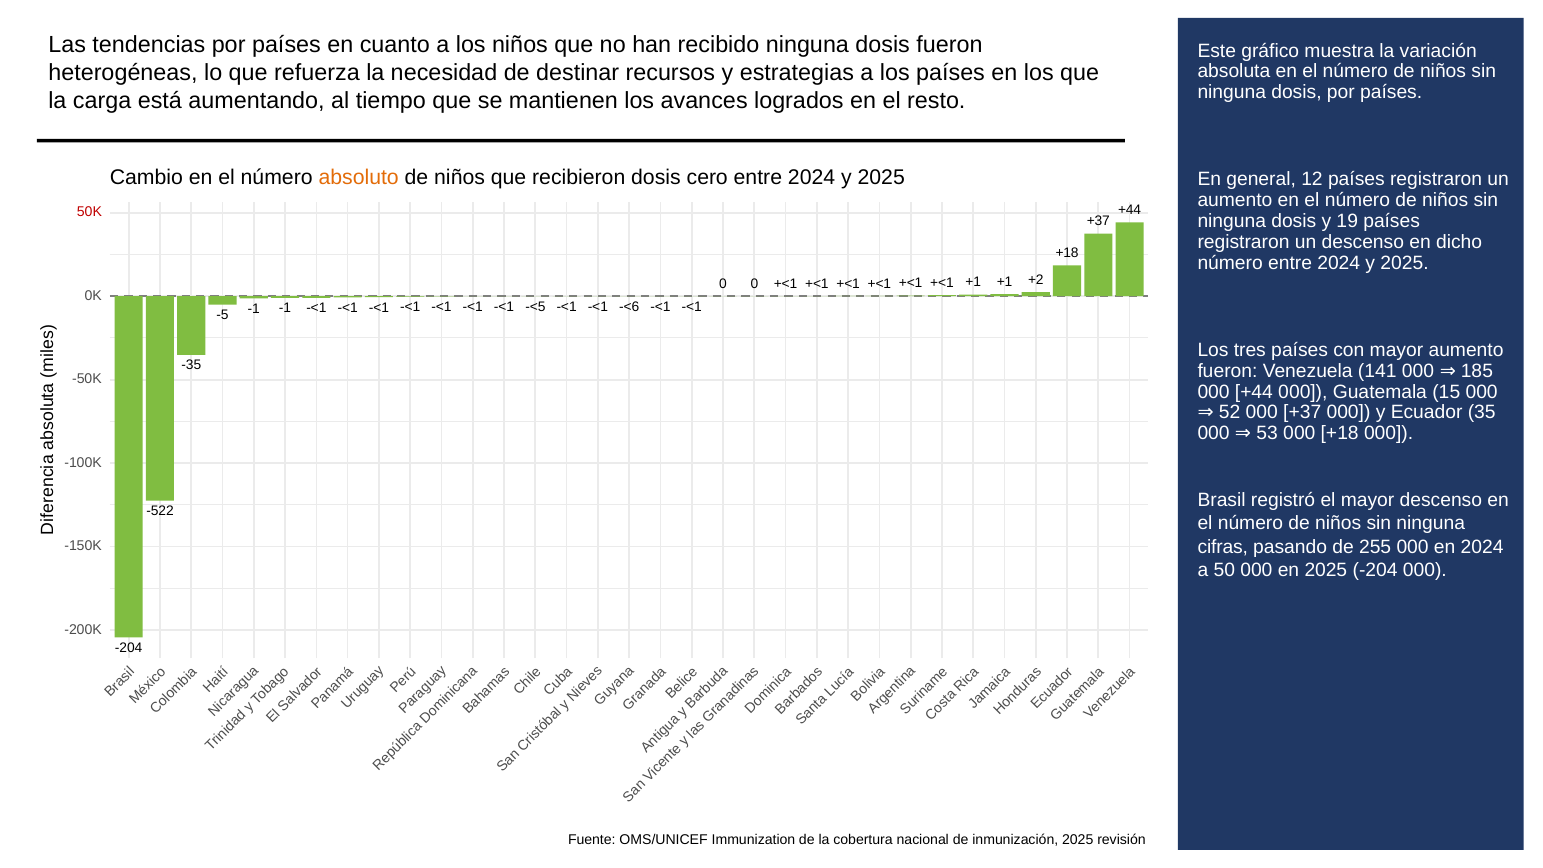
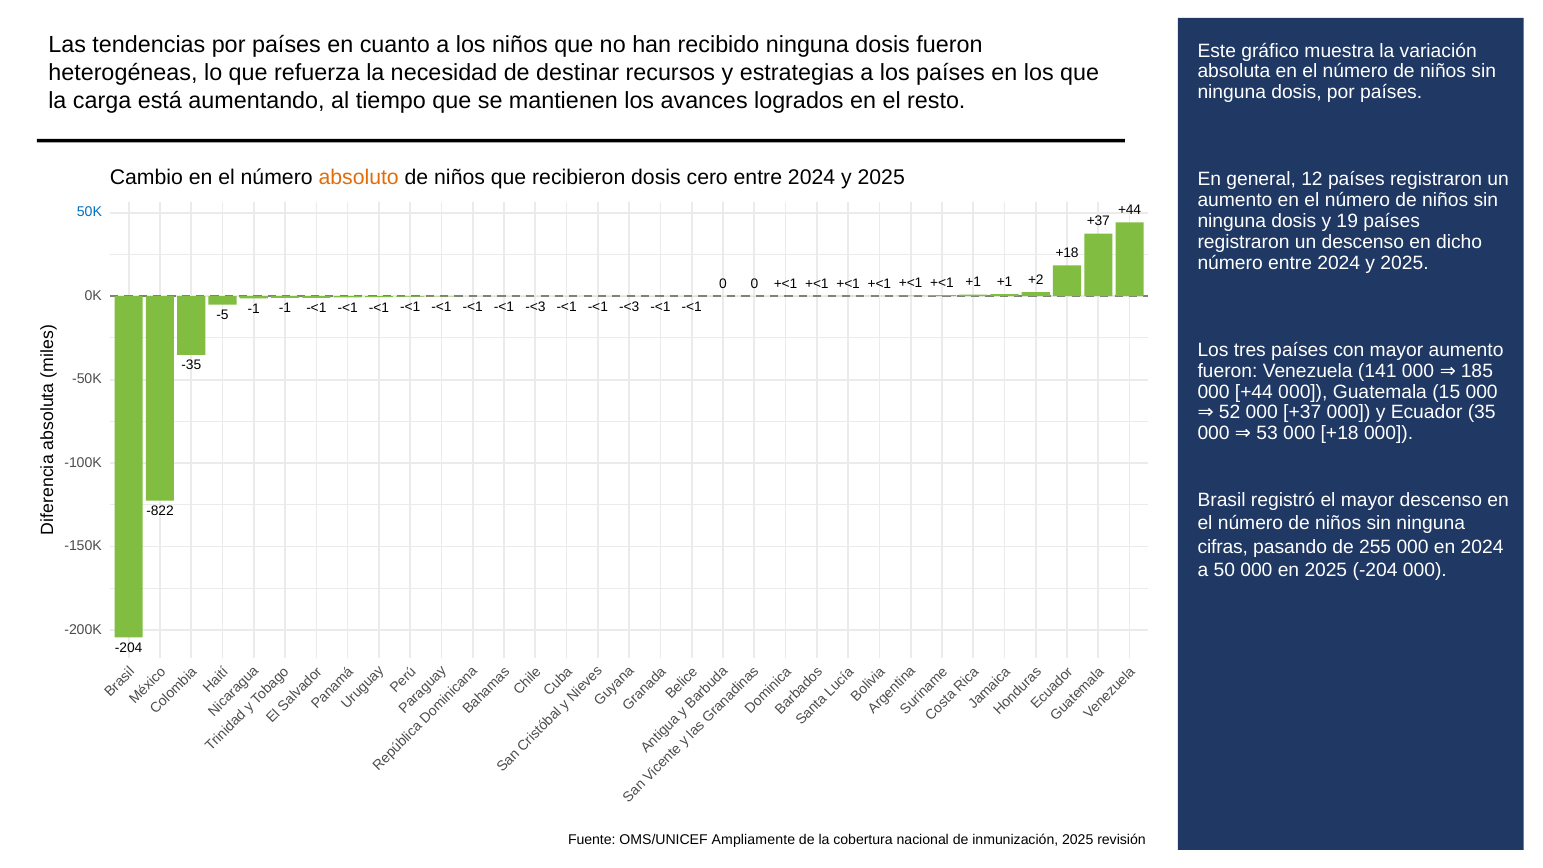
50K colour: red -> blue (89, 212)
-<1 -<1 -<1 -<5: -<5 -> -<3 (535, 307)
-<6: -<6 -> -<3 (629, 306)
-522: -522 -> -822 (160, 511)
Immunization: Immunization -> Ampliamente (753, 840)
